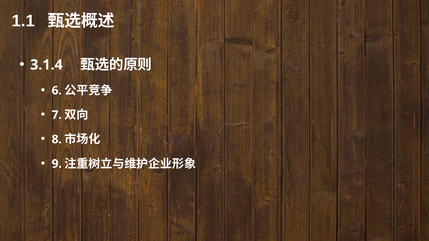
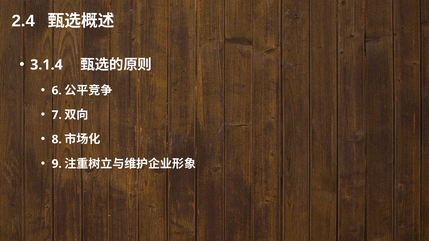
1.1: 1.1 -> 2.4 (23, 21)
